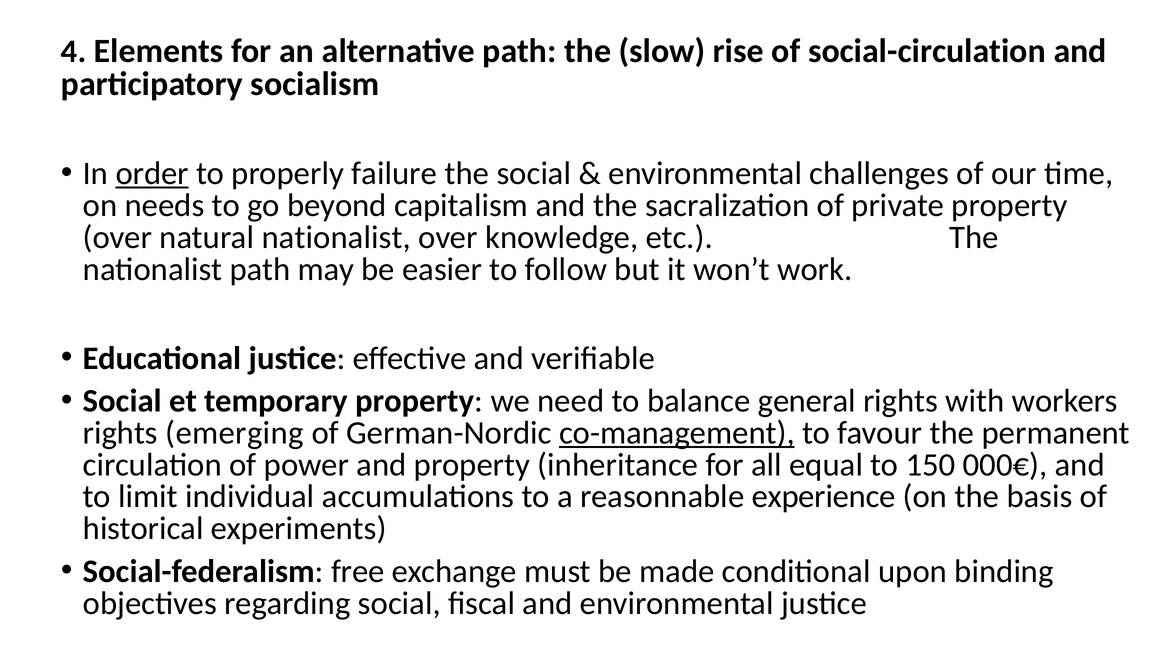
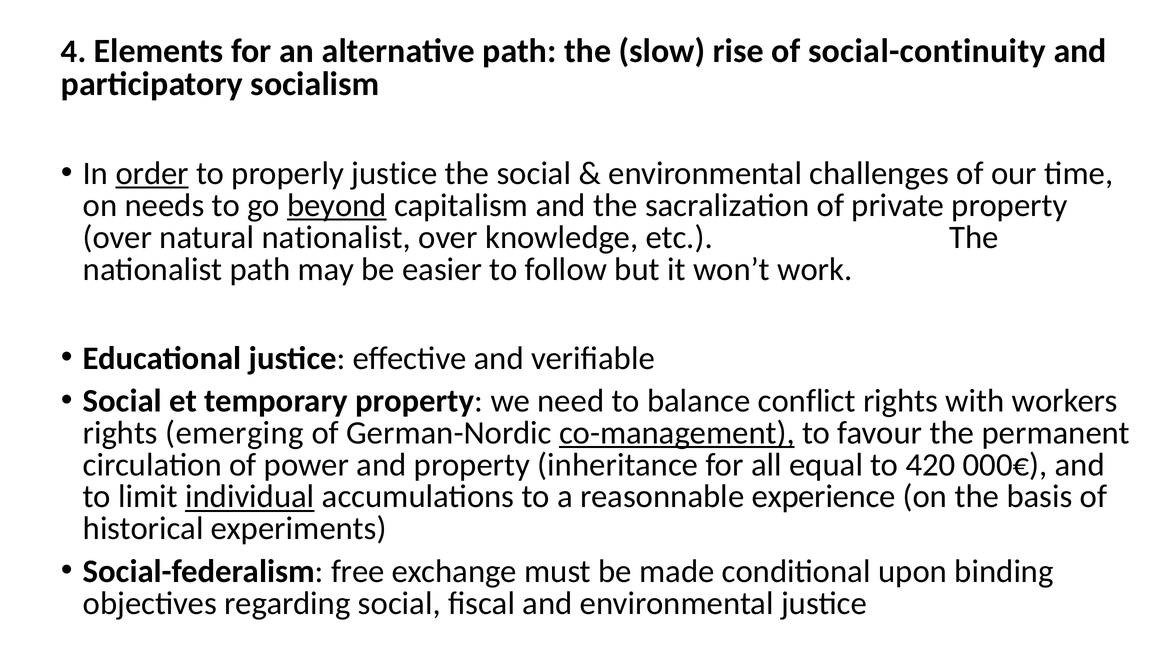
social-circulation: social-circulation -> social-continuity (927, 51)
properly failure: failure -> justice (394, 174)
beyond underline: none -> present (337, 206)
general: general -> conflict (807, 401)
150: 150 -> 420 (931, 465)
individual underline: none -> present (250, 497)
